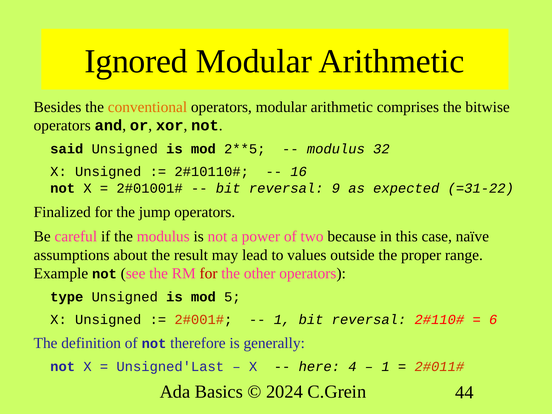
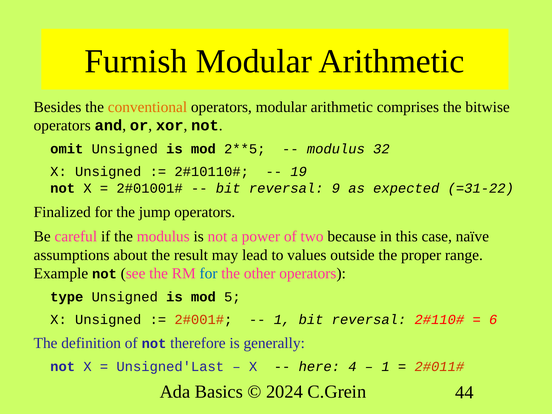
Ignored: Ignored -> Furnish (136, 62)
said: said -> omit (67, 149)
16: 16 -> 19 (299, 172)
for colour: red -> blue (209, 273)
